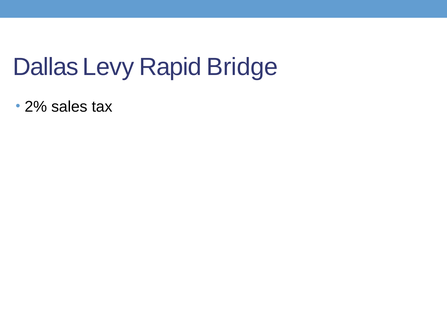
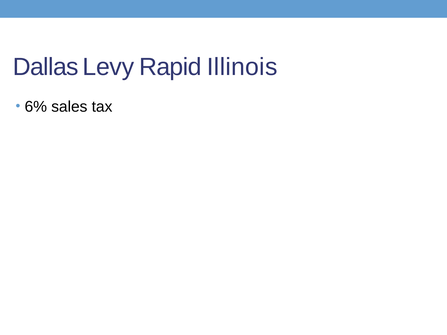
Bridge: Bridge -> Illinois (242, 67)
2%: 2% -> 6% (36, 107)
